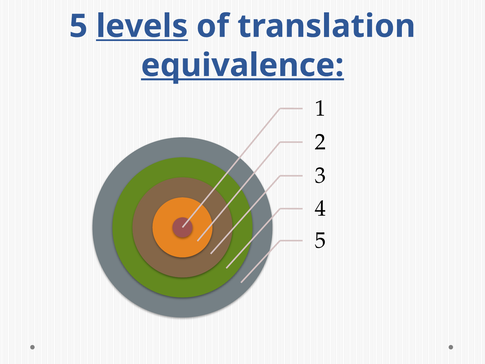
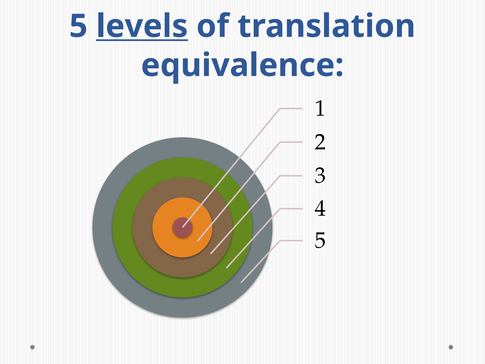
equivalence underline: present -> none (242, 65)
